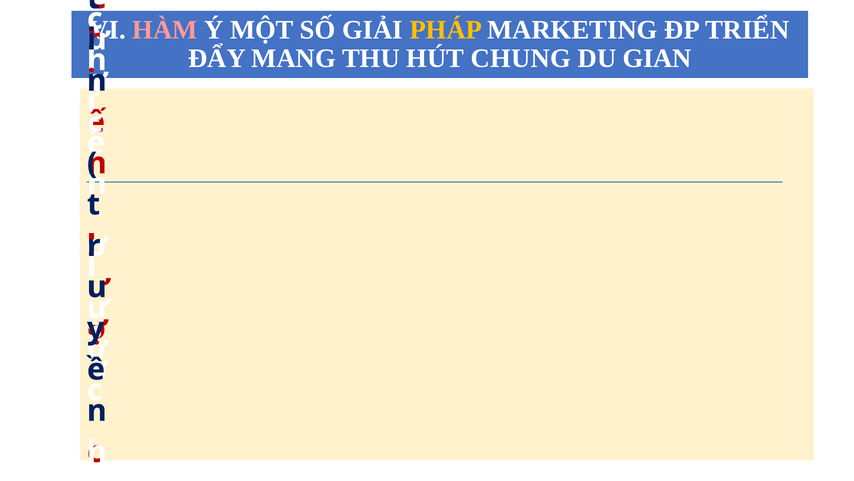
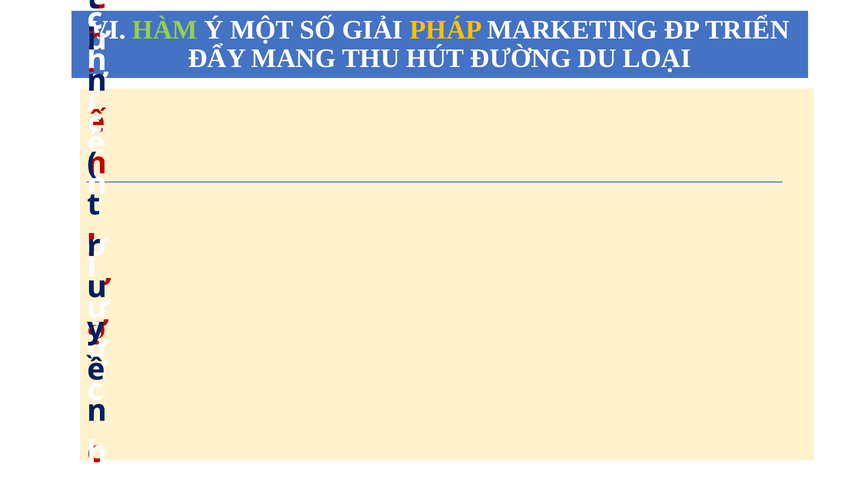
HÀM colour: pink -> light green (165, 30)
CHUNG: CHUNG -> ĐƯỜNG (521, 59)
GIAN: GIAN -> LOẠI (657, 59)
